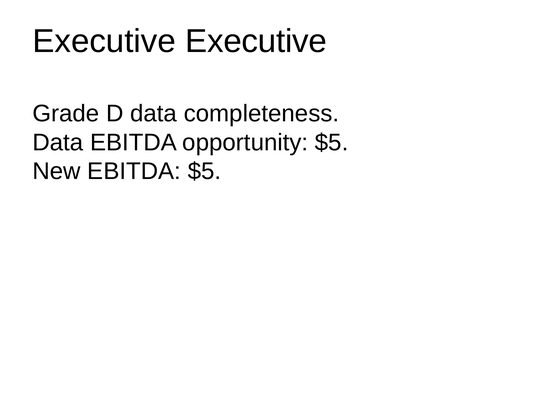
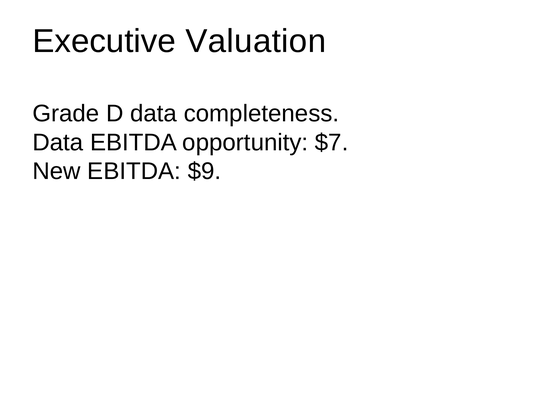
Executive Executive: Executive -> Valuation (256, 41)
opportunity $5: $5 -> $7 (332, 143)
EBITDA $5: $5 -> $9 (204, 171)
